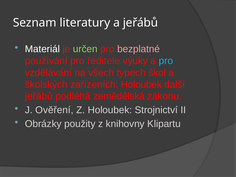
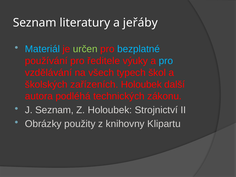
a jeřábů: jeřábů -> jeřáby (140, 23)
Materiál colour: white -> light blue (42, 49)
bezplatné colour: pink -> light blue (139, 49)
jeřábů: jeřábů -> autora (39, 96)
zemědělská: zemědělská -> technických (119, 96)
J Ověření: Ověření -> Seznam (54, 110)
